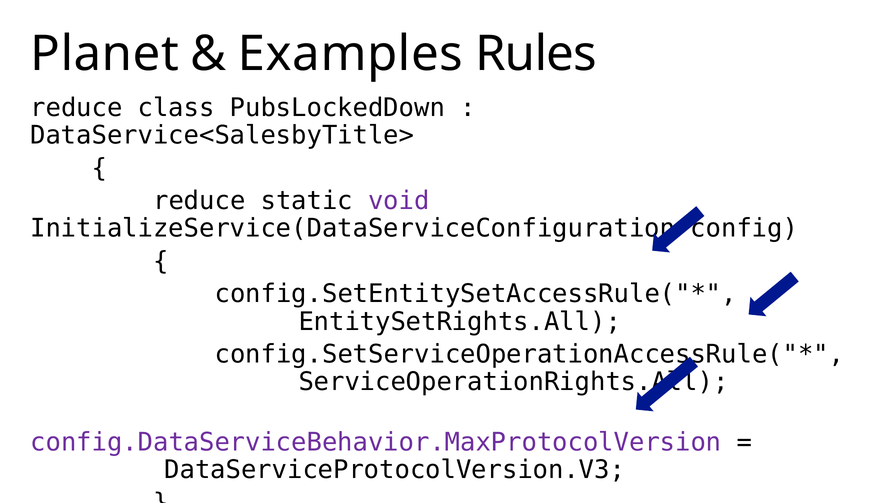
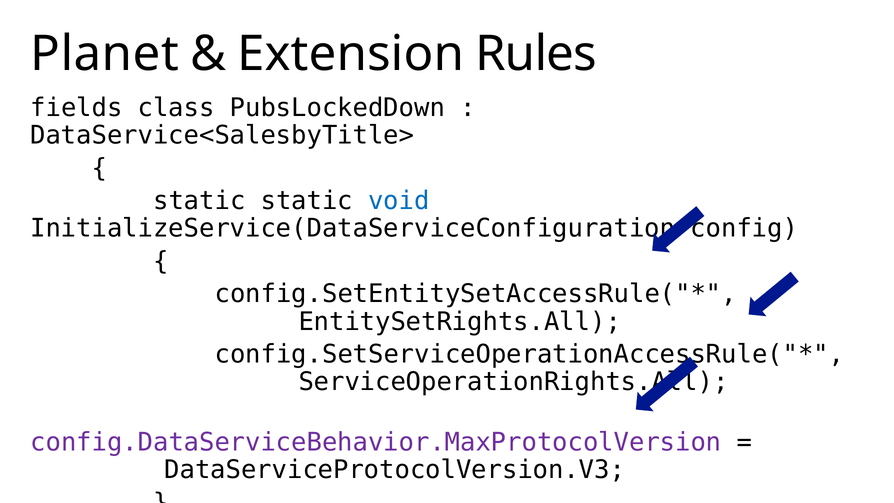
Examples: Examples -> Extension (351, 54)
reduce: reduce -> fields (76, 108)
reduce: reduce -> static (199, 201)
void colour: purple -> blue (399, 201)
